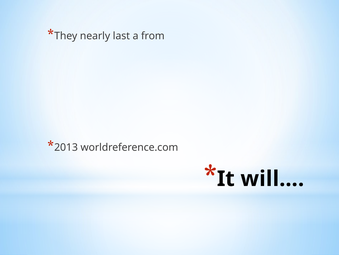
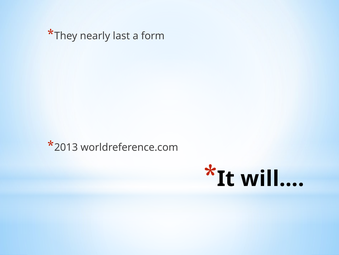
from: from -> form (153, 36)
